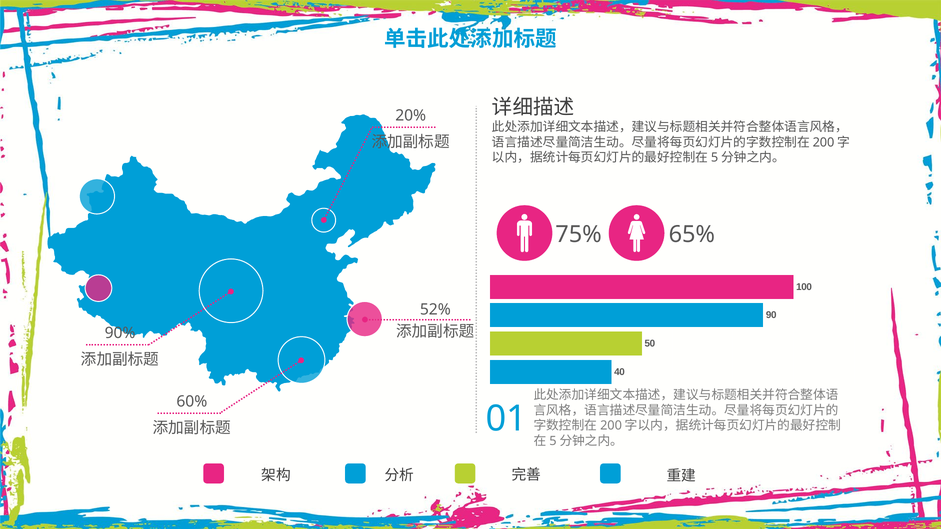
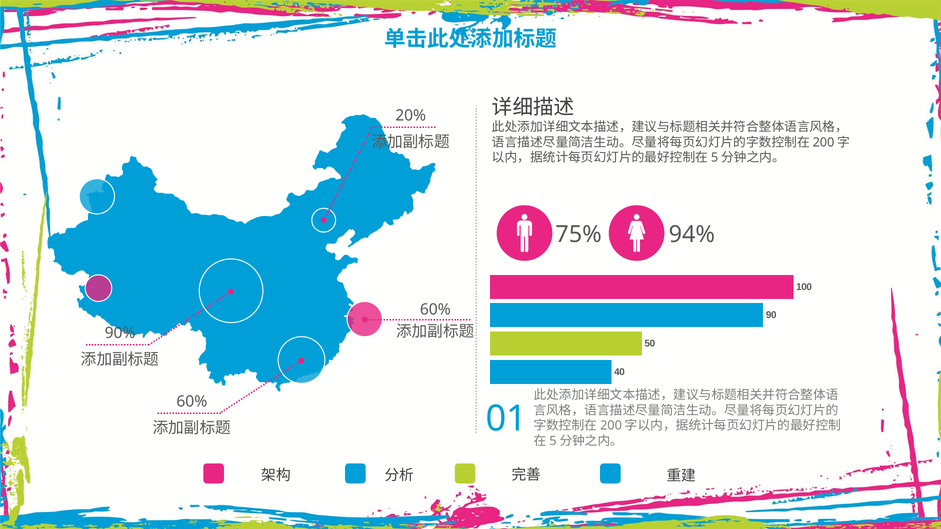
65%: 65% -> 94% (692, 235)
52%: 52% -> 60% (435, 310)
